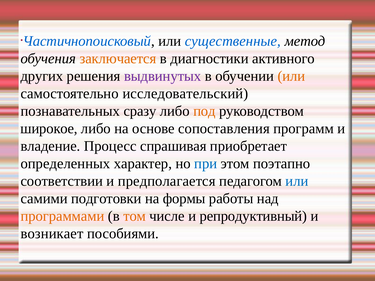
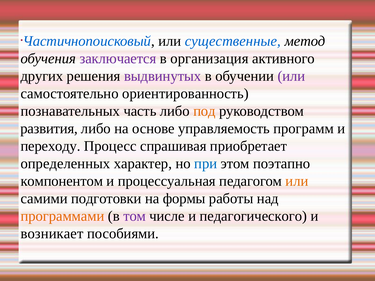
заключается colour: orange -> purple (118, 59)
диагностики: диагностики -> организация (209, 59)
или colour: orange -> purple (291, 76)
исследовательский: исследовательский -> ориентированность (185, 94)
сразу: сразу -> часть (140, 111)
широкое: широкое -> развития (49, 129)
сопоставления: сопоставления -> управляемость (224, 129)
владение: владение -> переходу (51, 146)
соответствии: соответствии -> компонентом (62, 181)
предполагается: предполагается -> процессуальная (167, 181)
или colour: blue -> orange (297, 181)
том colour: orange -> purple (135, 216)
репродуктивный: репродуктивный -> педагогического (253, 216)
